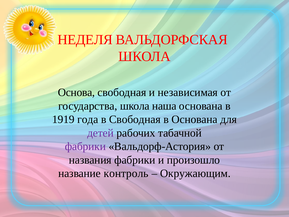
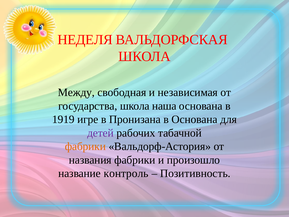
Основа: Основа -> Между (76, 92)
года: года -> игре (88, 119)
в Свободная: Свободная -> Пронизана (135, 119)
фабрики colour: purple -> orange (85, 146)
Окружающим: Окружающим -> Позитивность (195, 173)
